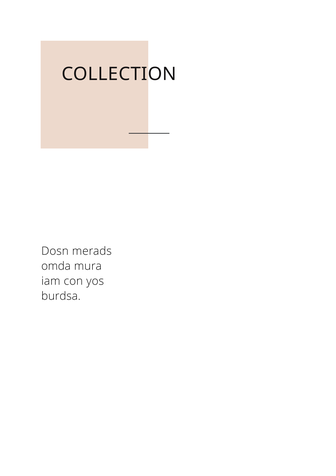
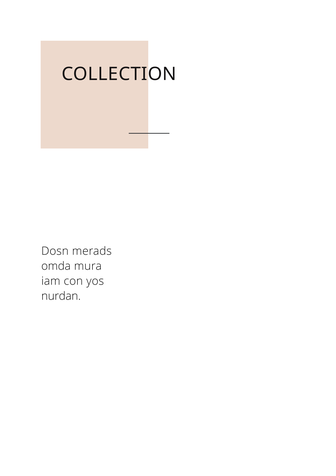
burdsa: burdsa -> nurdan (61, 296)
